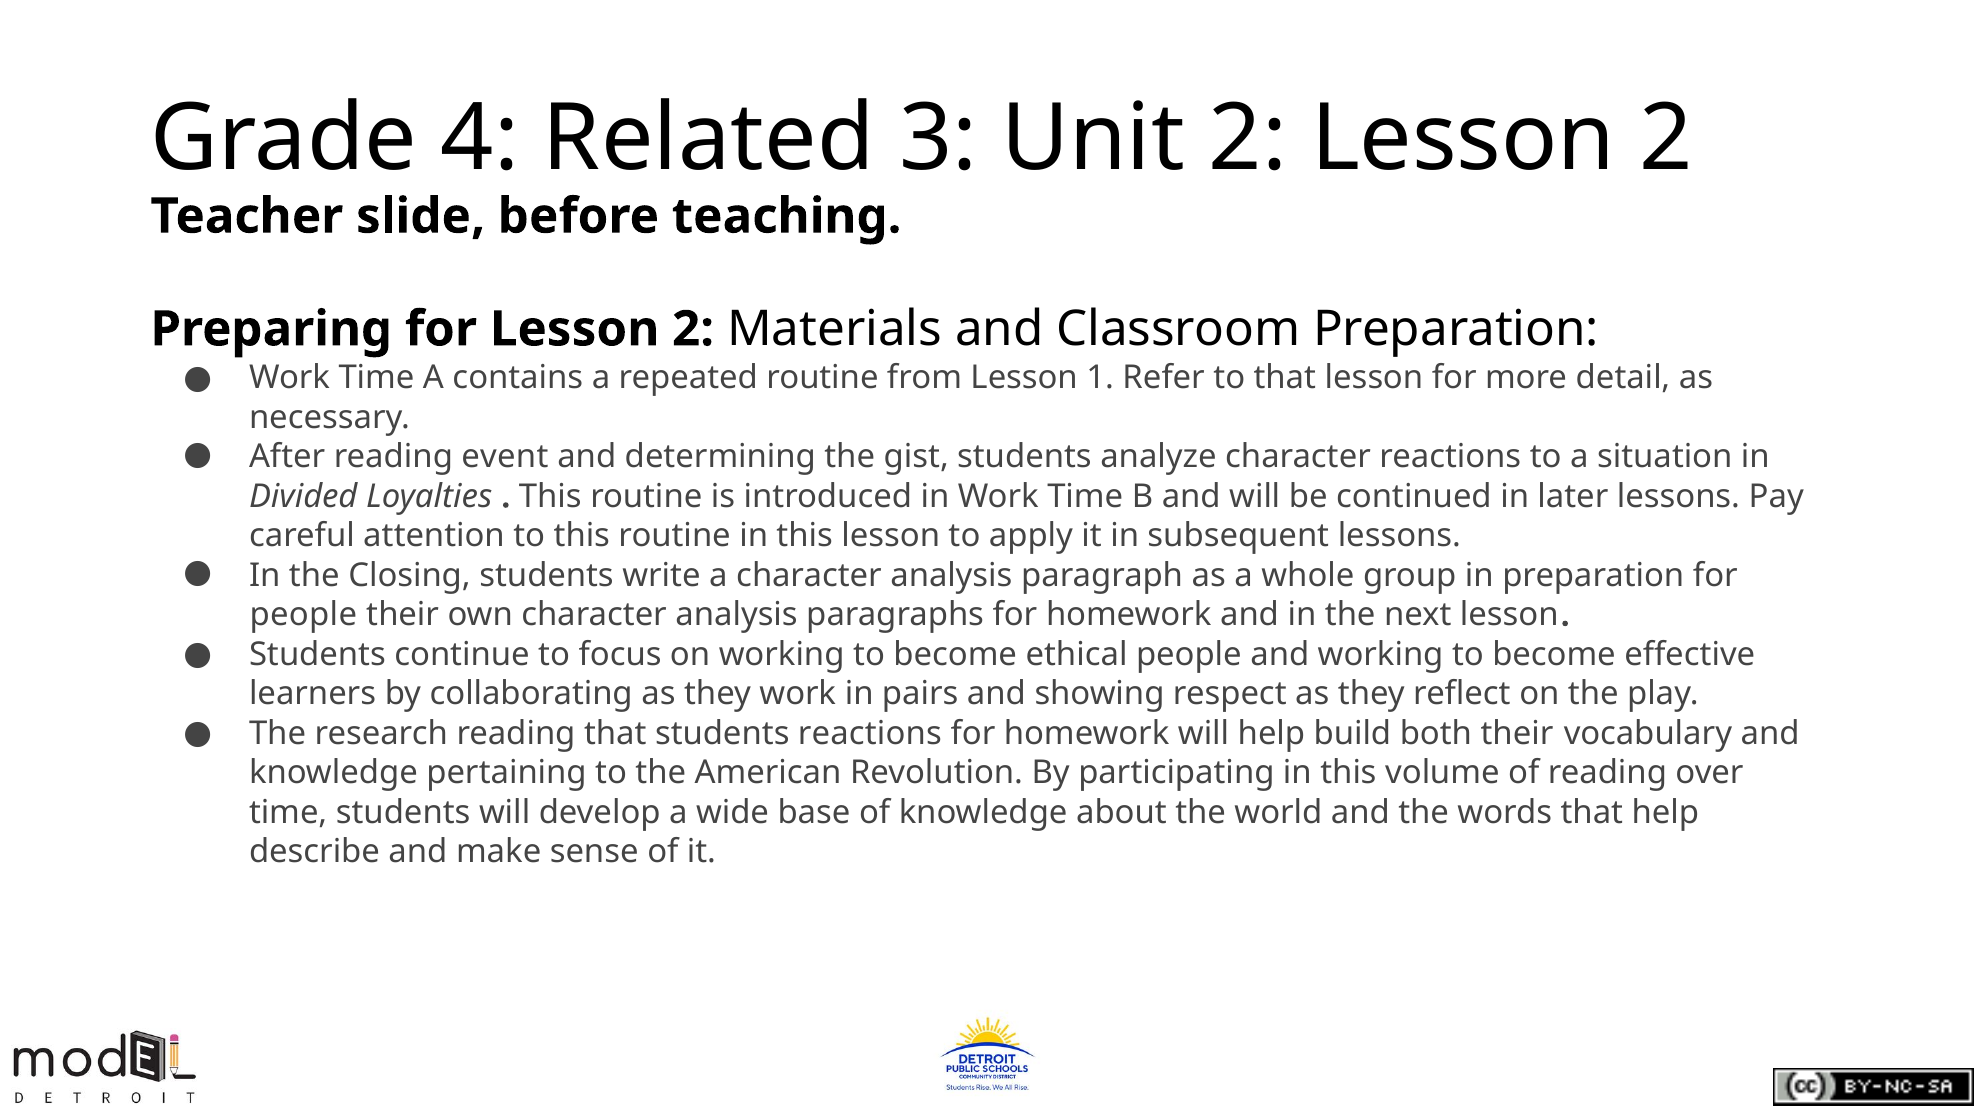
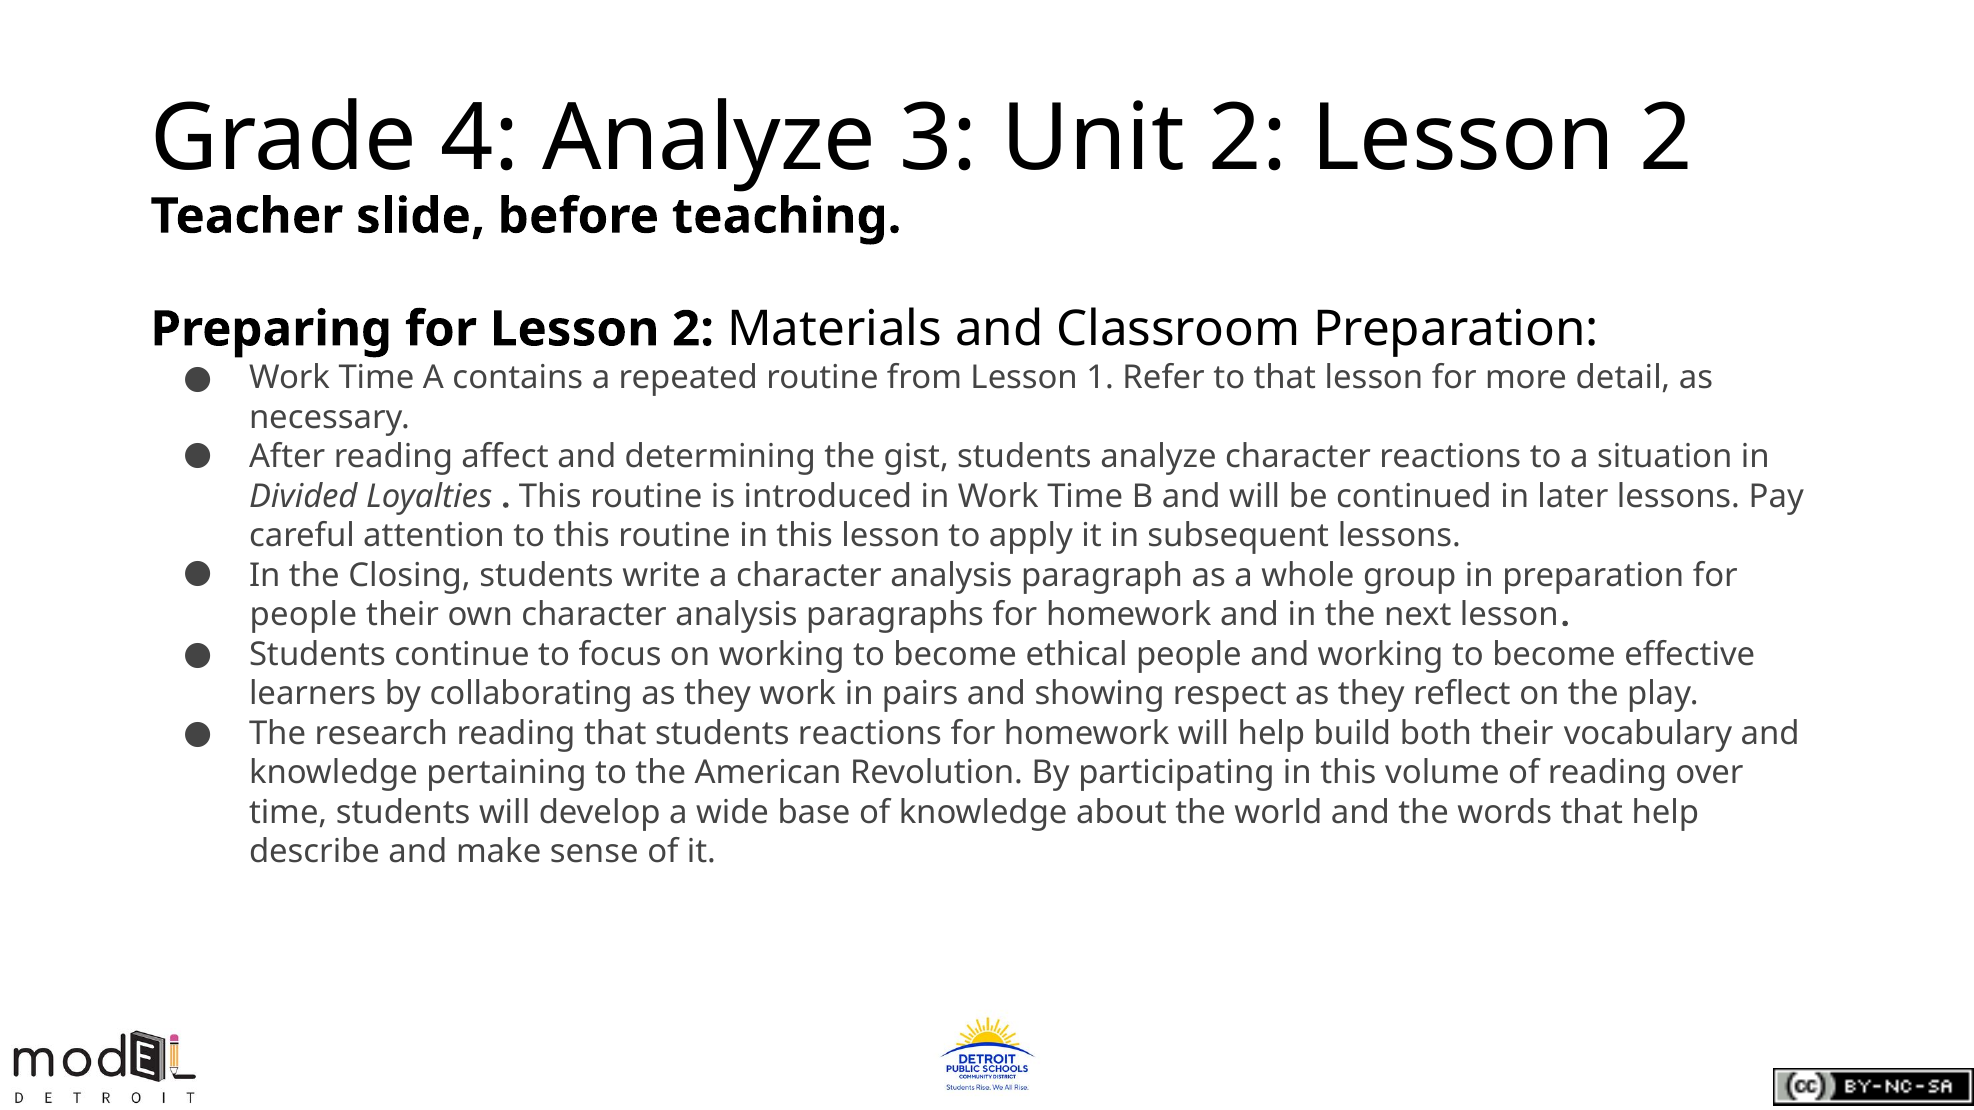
4 Related: Related -> Analyze (709, 139)
event: event -> affect (505, 457)
